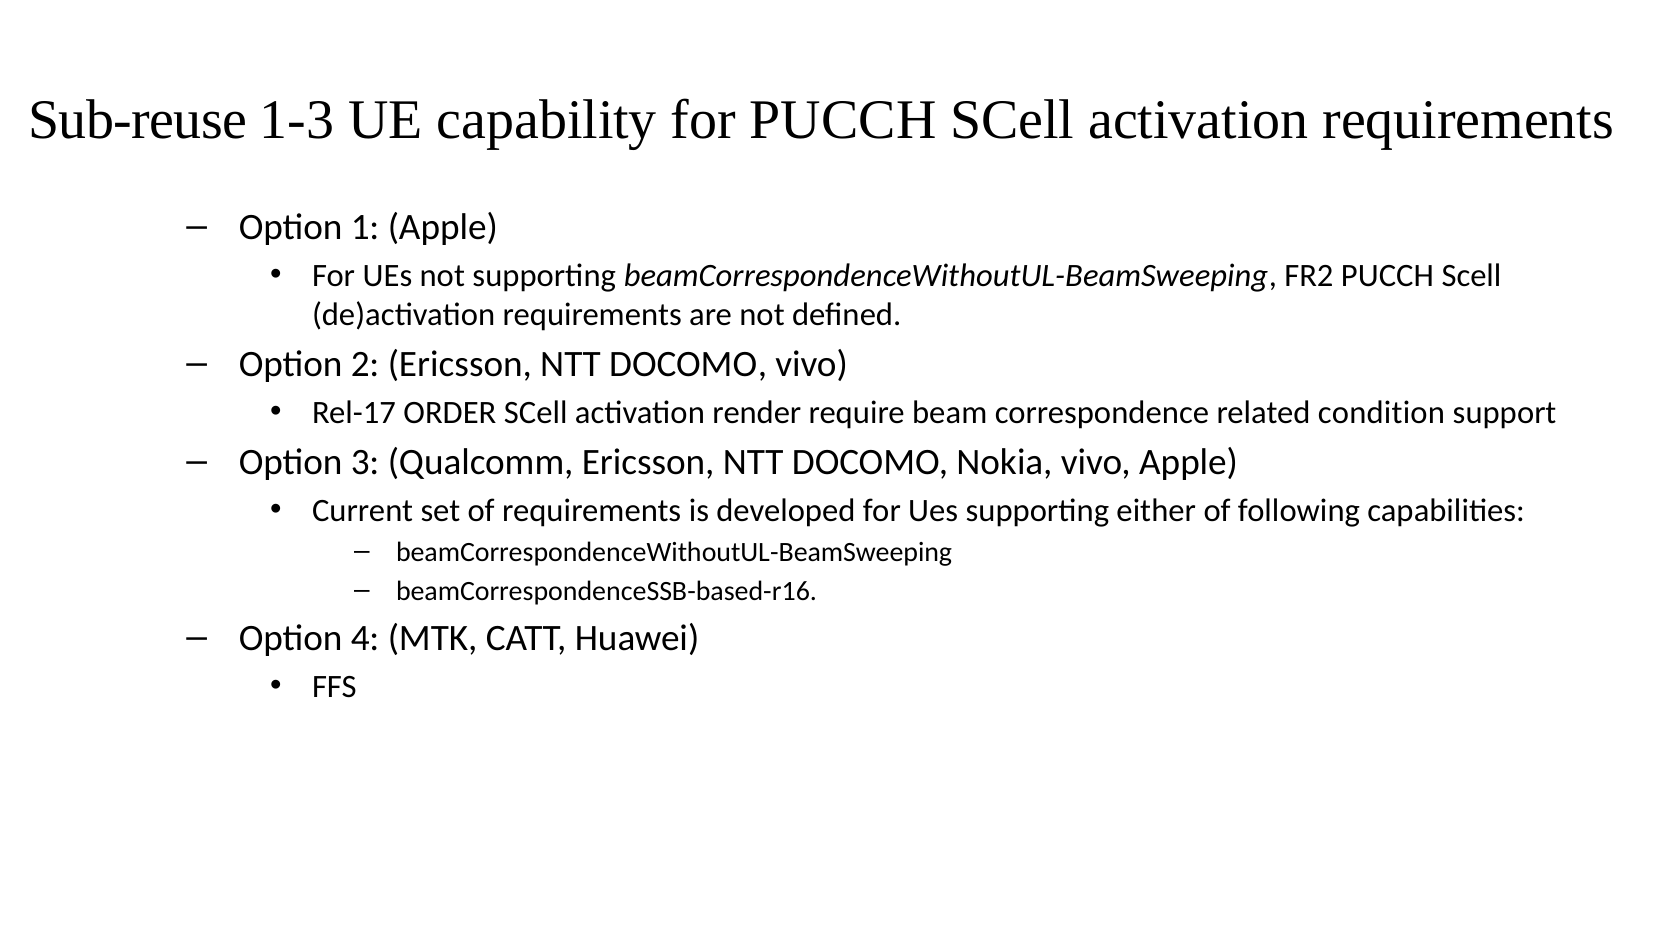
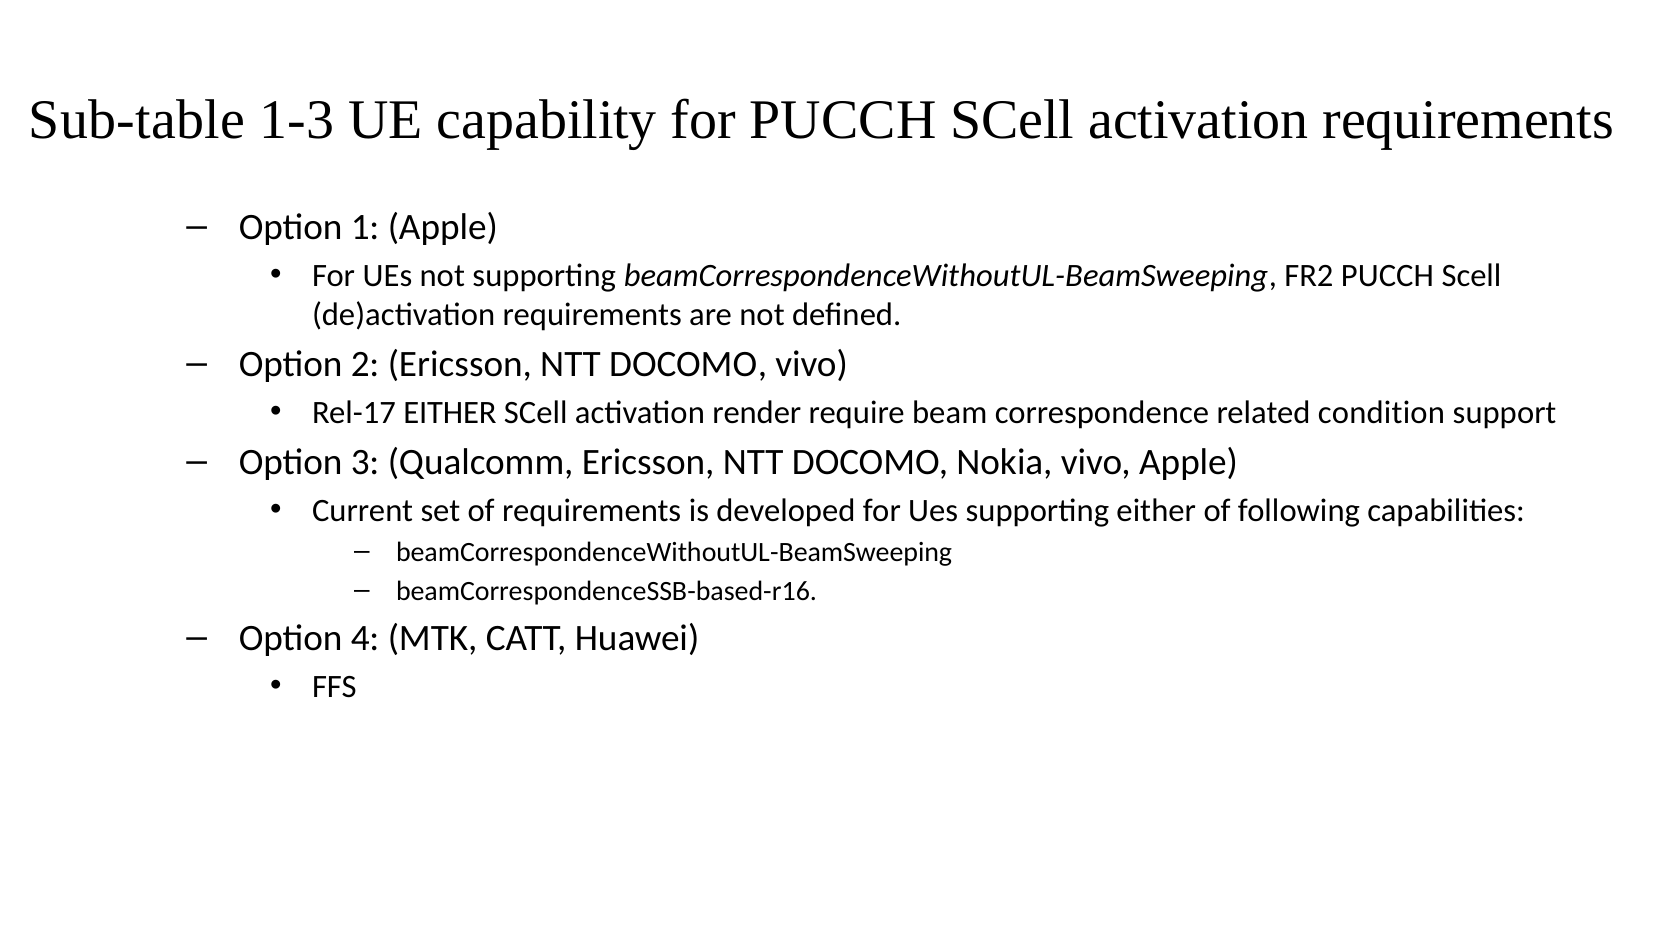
Sub-reuse: Sub-reuse -> Sub-table (137, 120)
Rel-17 ORDER: ORDER -> EITHER (450, 413)
